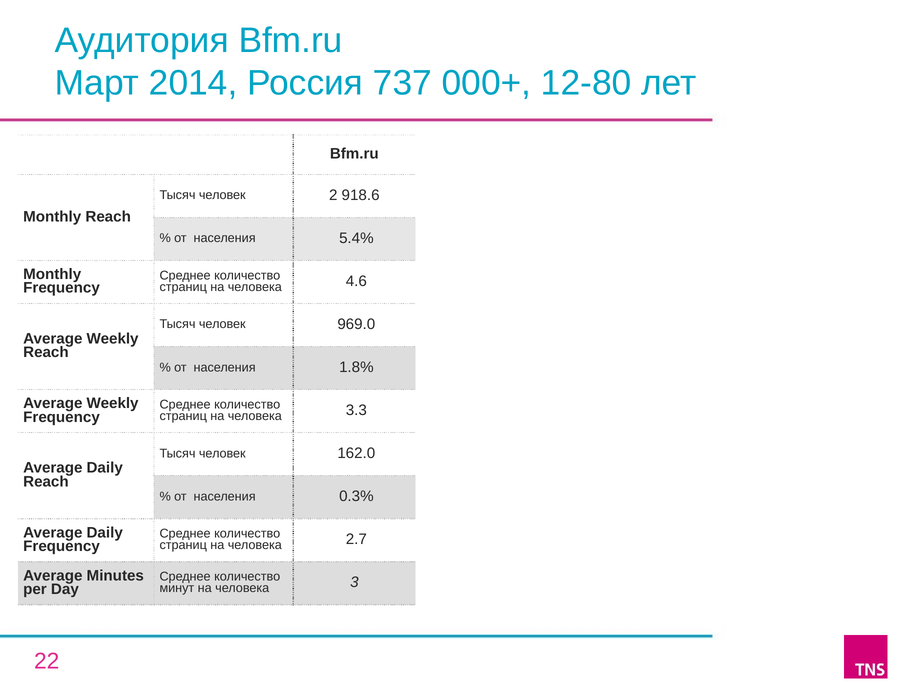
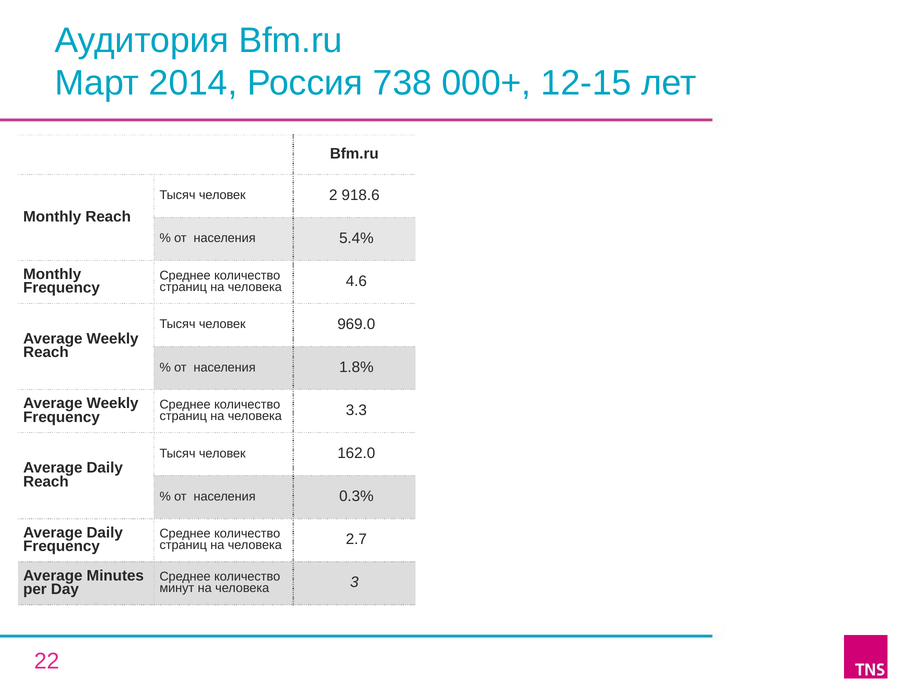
737: 737 -> 738 (402, 83)
12-80: 12-80 -> 12-15 (586, 83)
